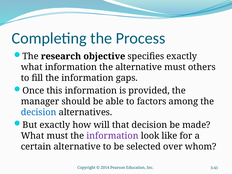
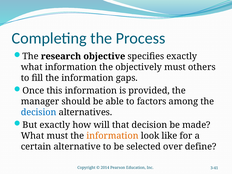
the alternative: alternative -> objectively (139, 67)
information colour: purple -> orange (112, 136)
whom: whom -> define (201, 147)
